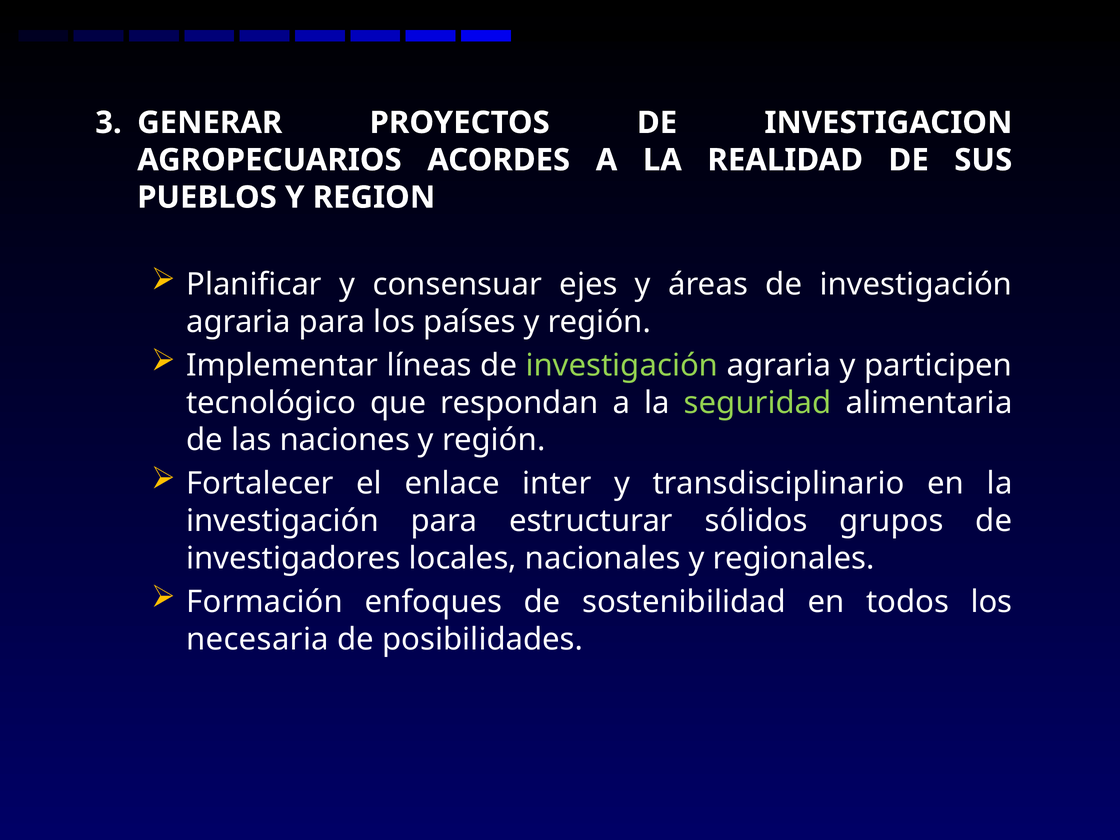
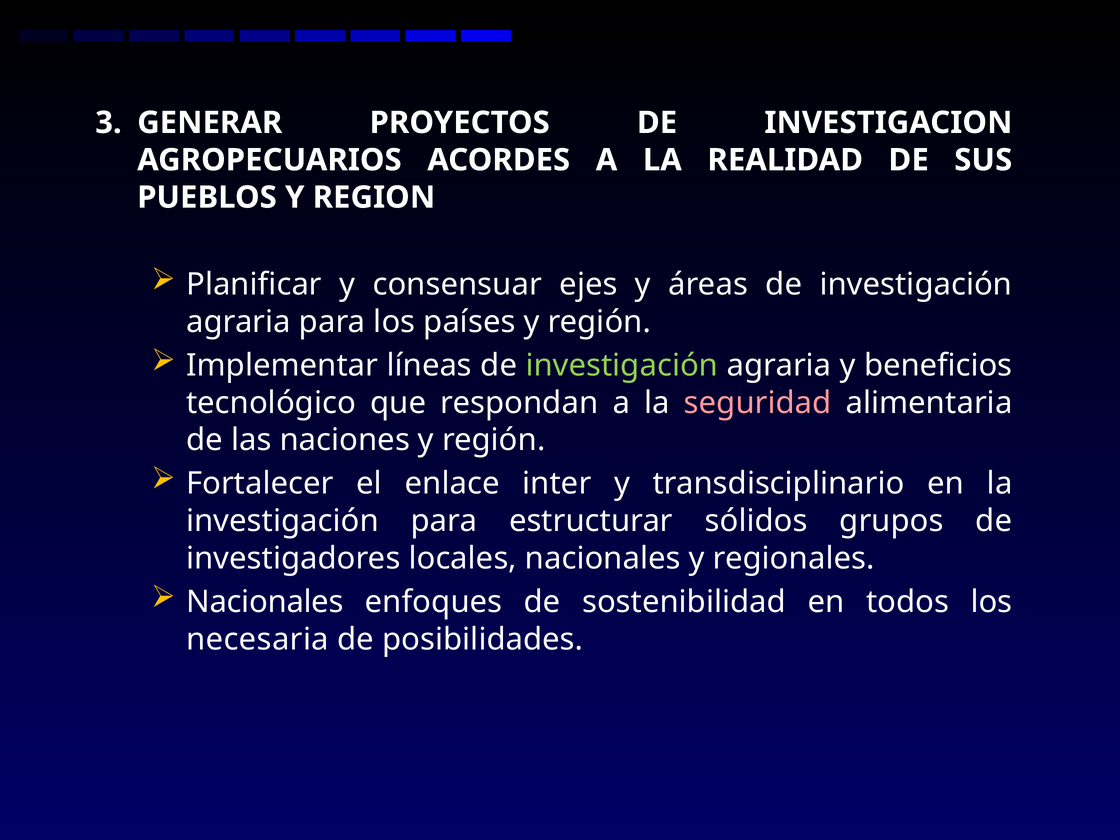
participen: participen -> beneficios (938, 365)
seguridad colour: light green -> pink (758, 403)
Formación: Formación -> Nacionales (265, 602)
